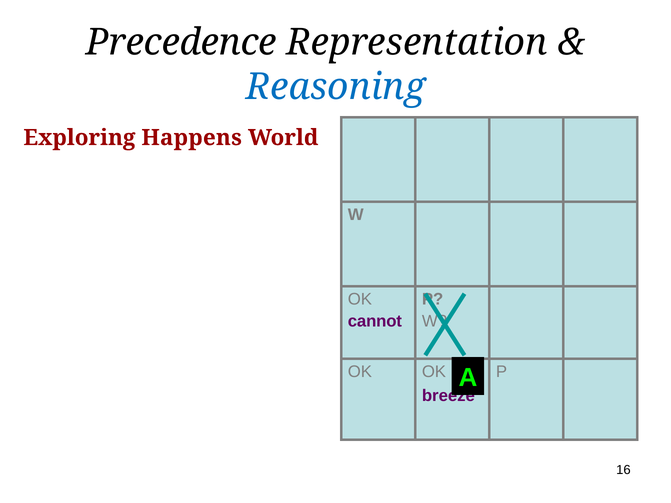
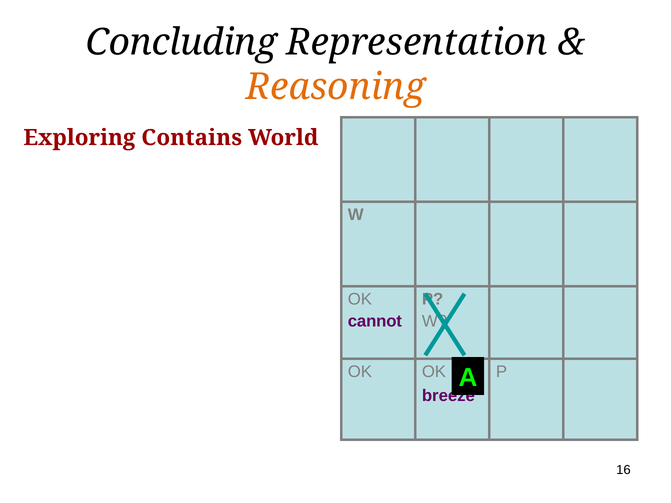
Precedence: Precedence -> Concluding (181, 42)
Reasoning colour: blue -> orange (335, 87)
Happens: Happens -> Contains (192, 138)
